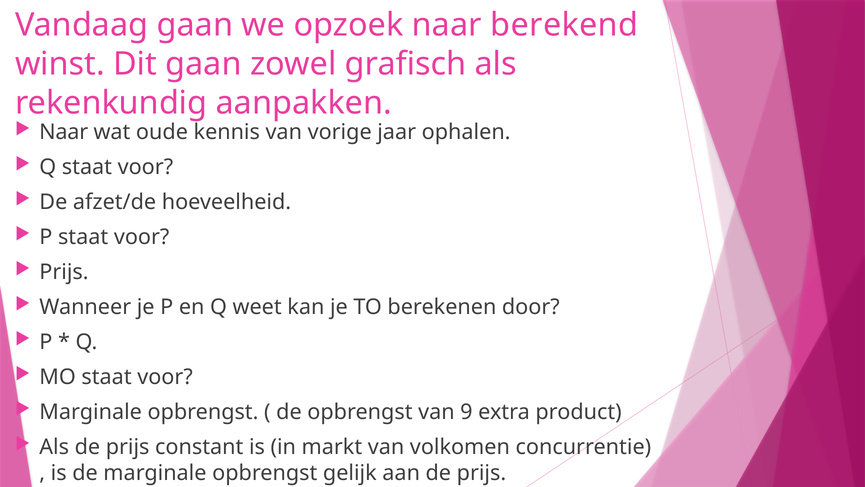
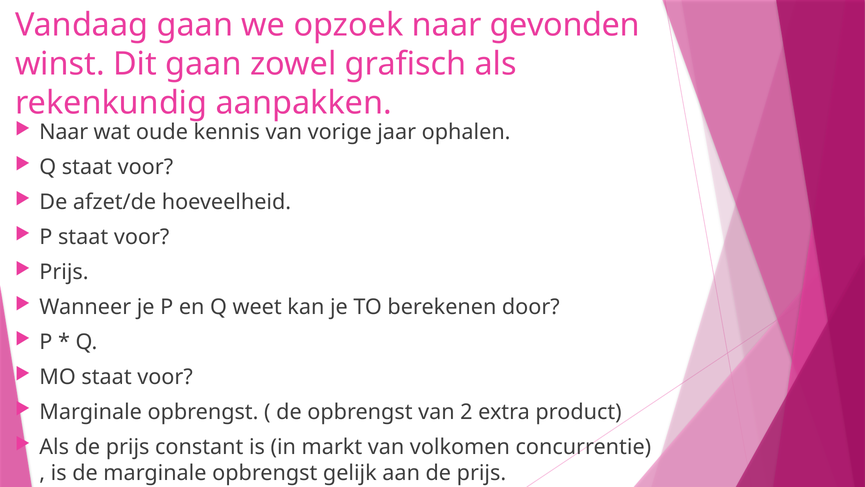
berekend: berekend -> gevonden (565, 25)
9: 9 -> 2 (466, 412)
